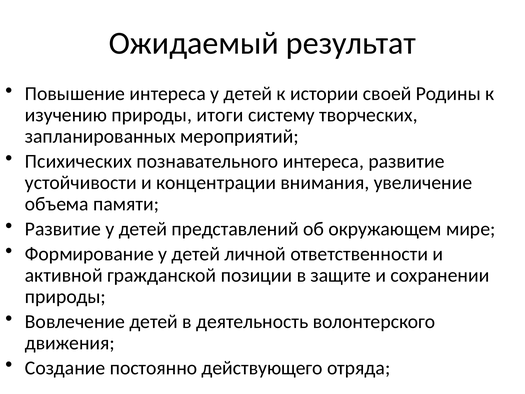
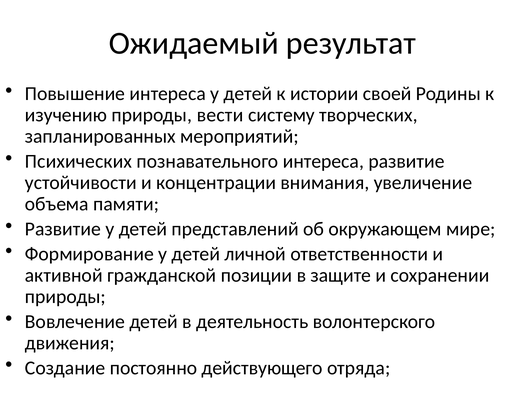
итоги: итоги -> вести (220, 115)
